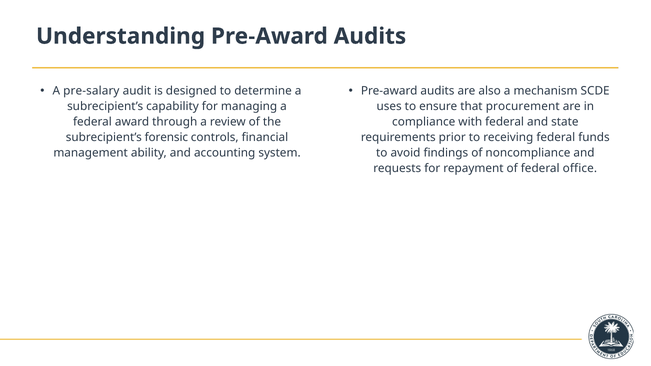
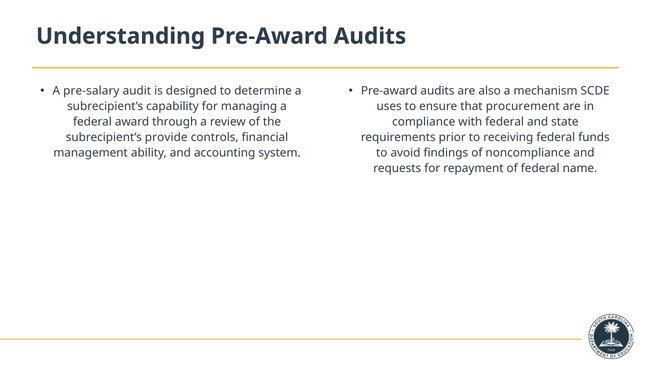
forensic: forensic -> provide (166, 137)
office: office -> name (580, 168)
